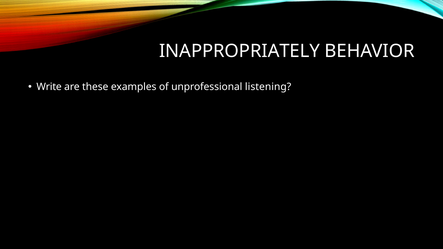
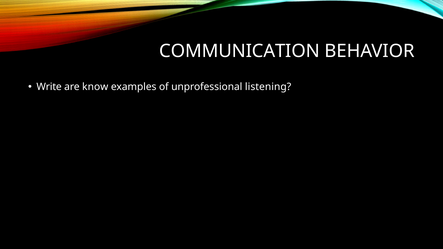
INAPPROPRIATELY: INAPPROPRIATELY -> COMMUNICATION (239, 51)
these: these -> know (95, 87)
